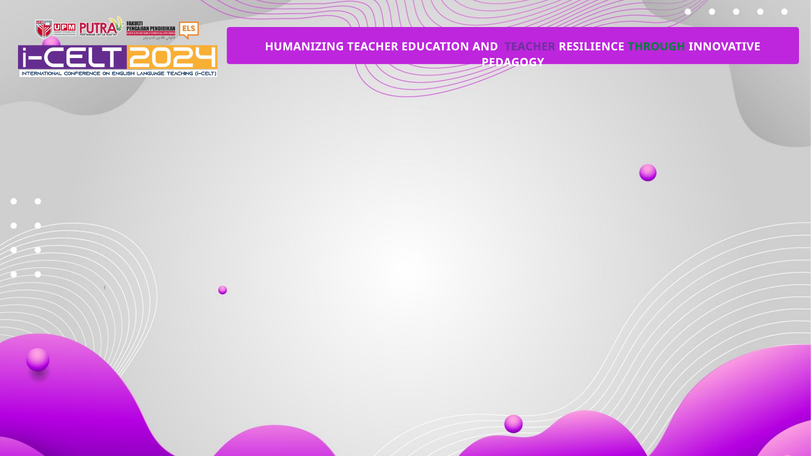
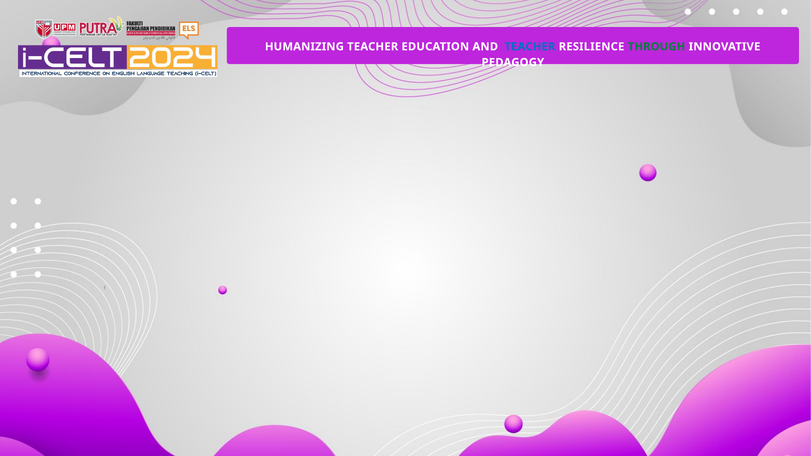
TEACHER colour: purple -> blue (530, 47)
